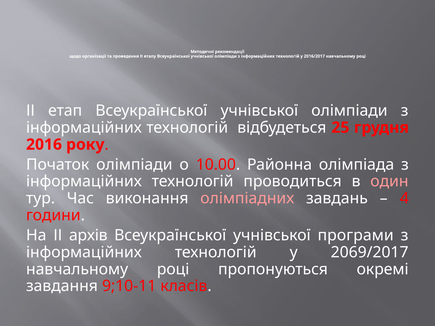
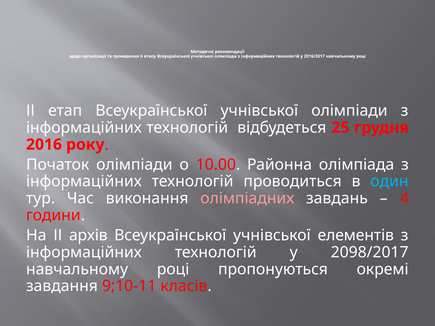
один colour: pink -> light blue (389, 182)
програми: програми -> елементів (356, 235)
2069/2017: 2069/2017 -> 2098/2017 (370, 252)
